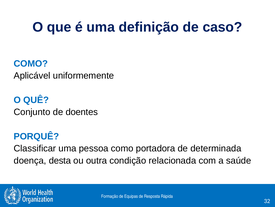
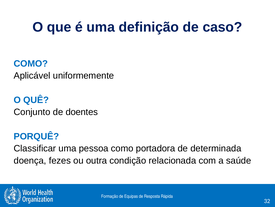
desta: desta -> fezes (60, 160)
